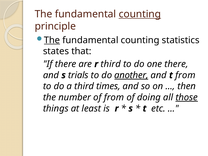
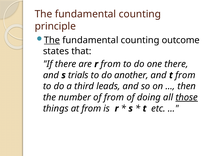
counting underline: present -> none (140, 14)
statistics: statistics -> outcome (181, 40)
r third: third -> from (111, 64)
another underline: present -> none (131, 75)
times: times -> leads (108, 86)
at least: least -> from (91, 108)
